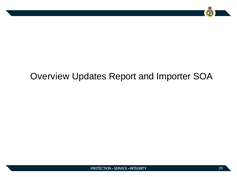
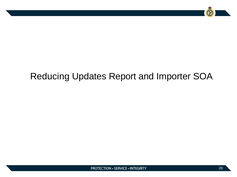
Overview: Overview -> Reducing (50, 77)
